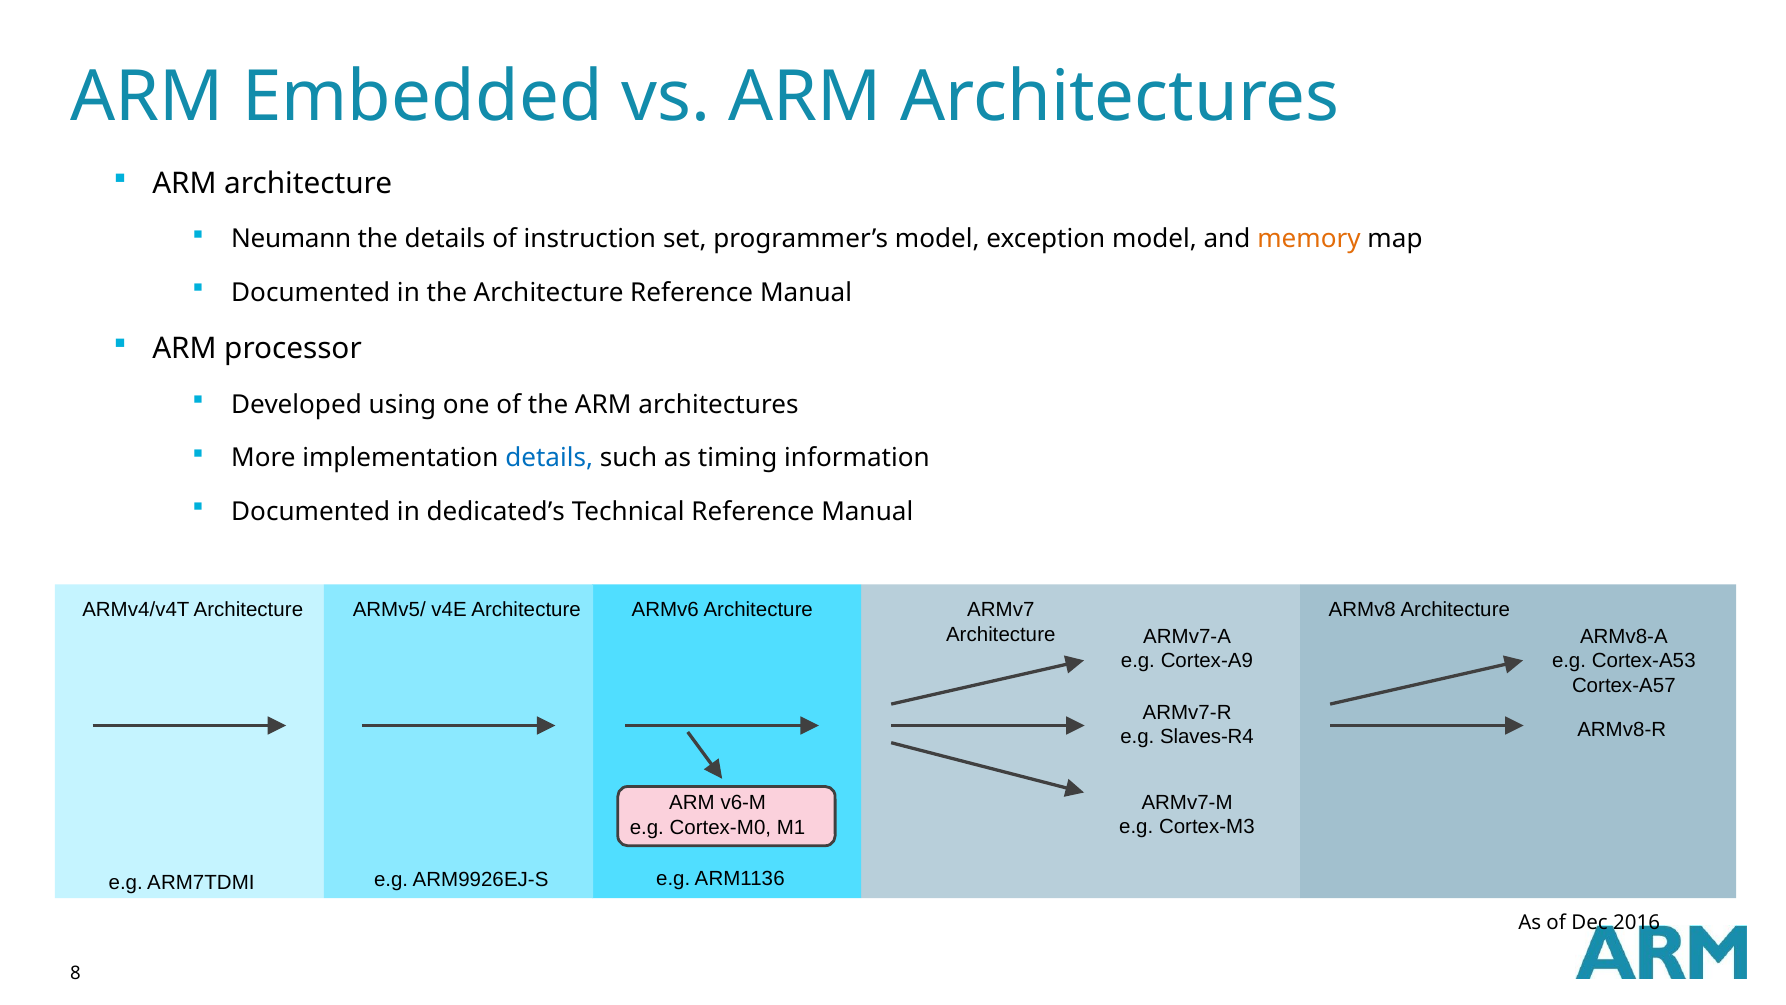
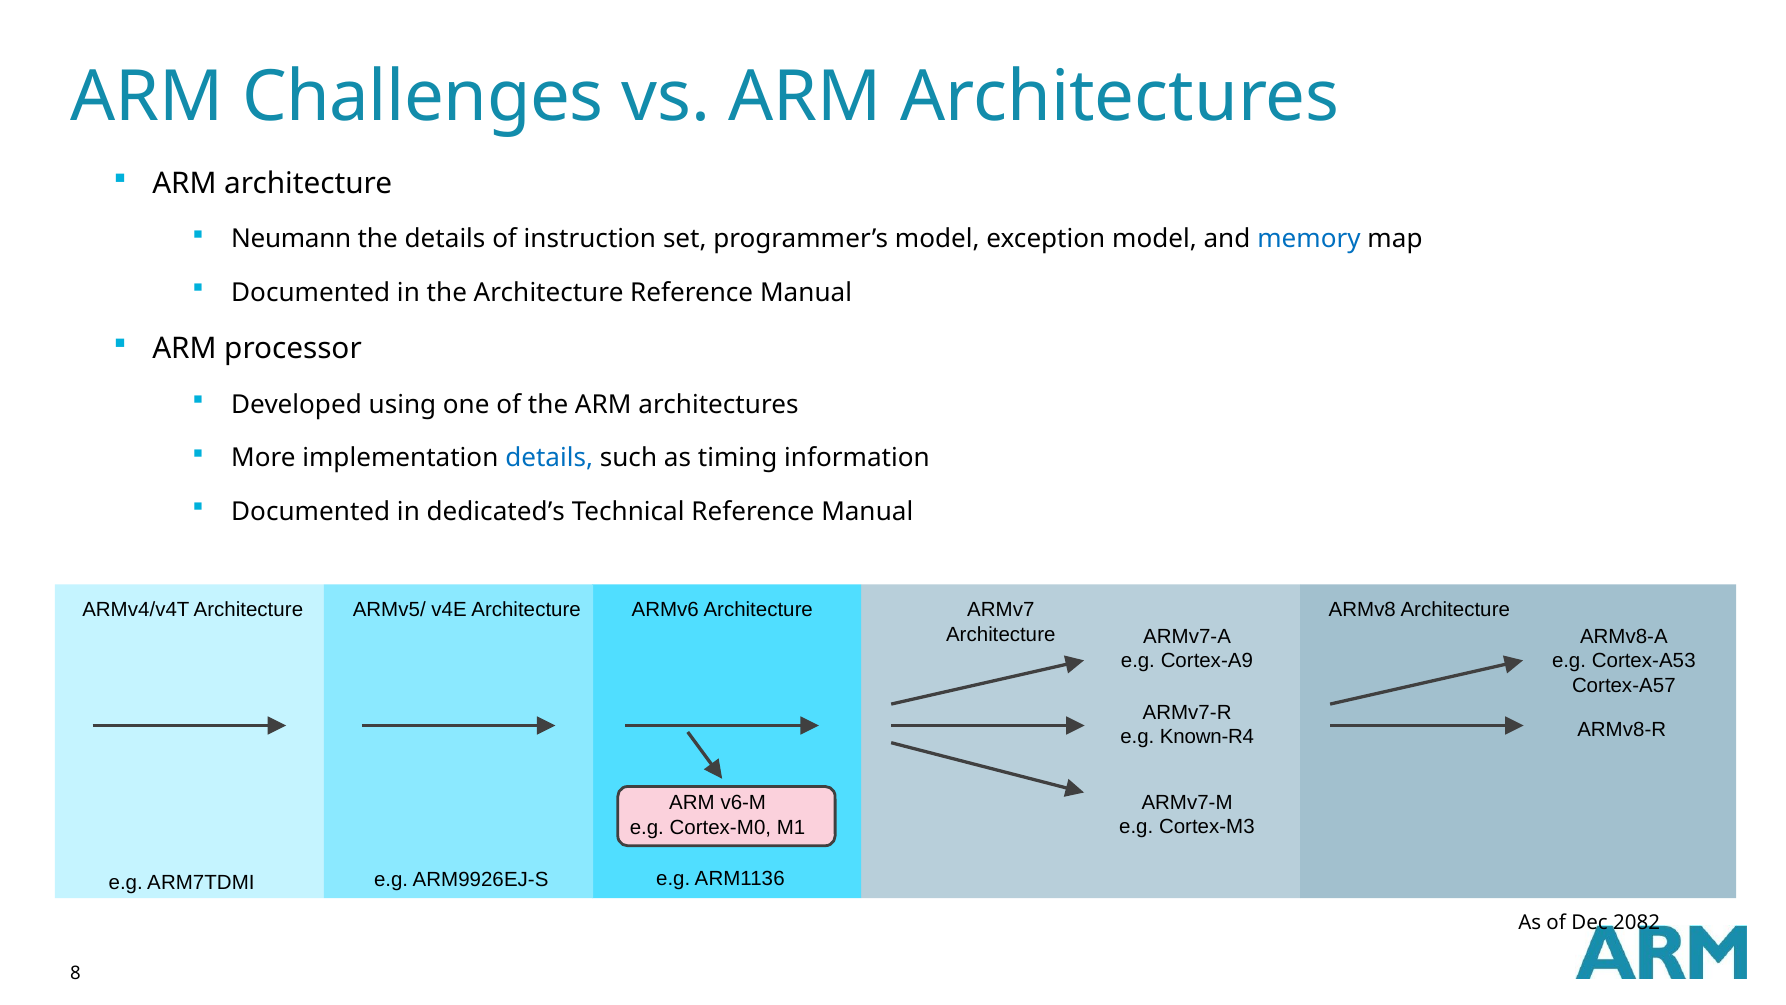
Embedded: Embedded -> Challenges (423, 97)
memory colour: orange -> blue (1309, 239)
Slaves-R4: Slaves-R4 -> Known-R4 (1207, 737)
2016: 2016 -> 2082 (1637, 923)
